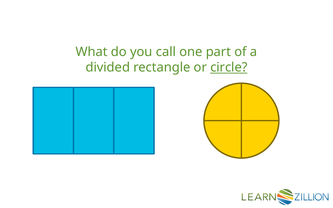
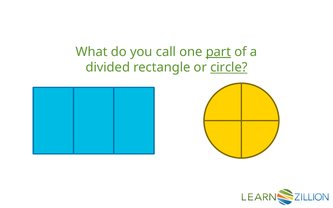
part underline: none -> present (218, 52)
